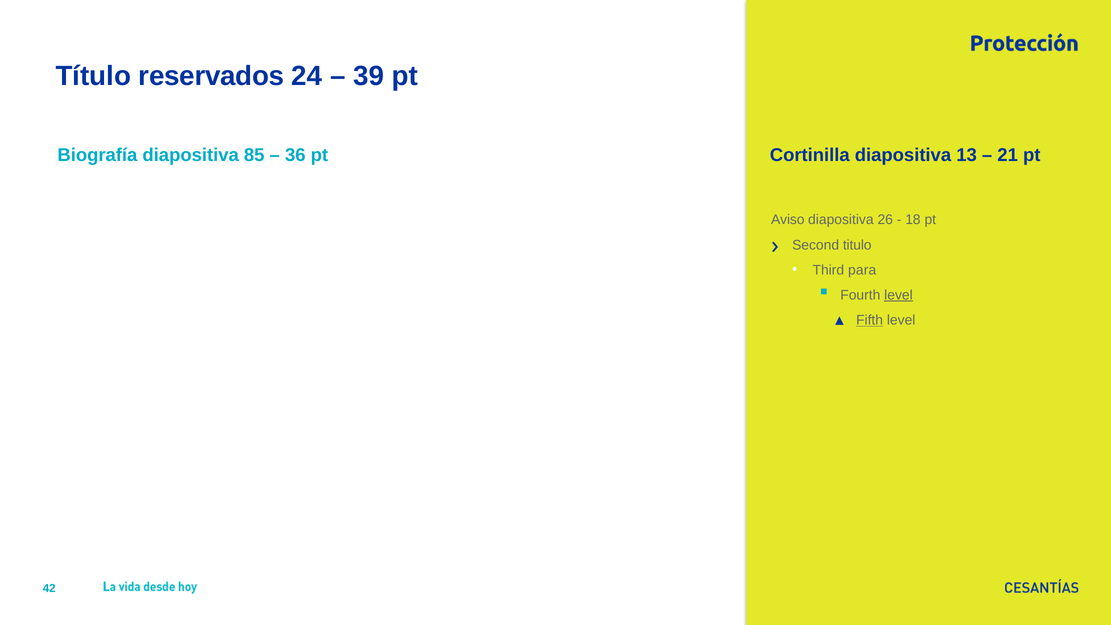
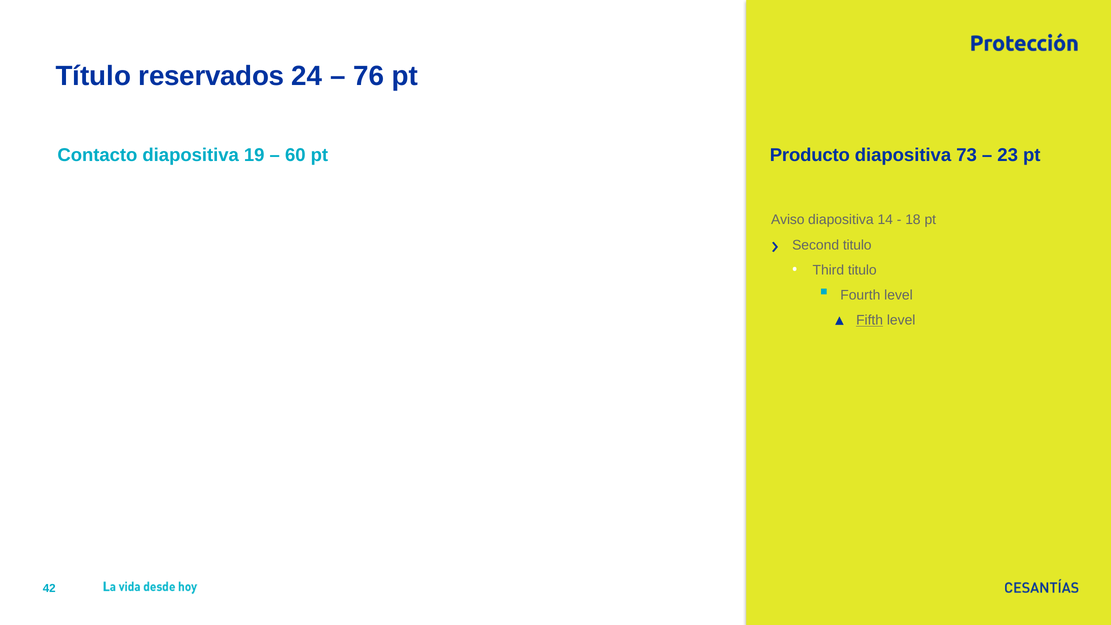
39: 39 -> 76 (369, 76)
Biografía: Biografía -> Contacto (97, 155)
85: 85 -> 19 (254, 155)
36: 36 -> 60 (295, 155)
Cortinilla: Cortinilla -> Producto (810, 155)
13: 13 -> 73 (967, 155)
21: 21 -> 23 (1008, 155)
26: 26 -> 14 (885, 220)
Third para: para -> titulo (862, 270)
level underline: present -> none (898, 295)
